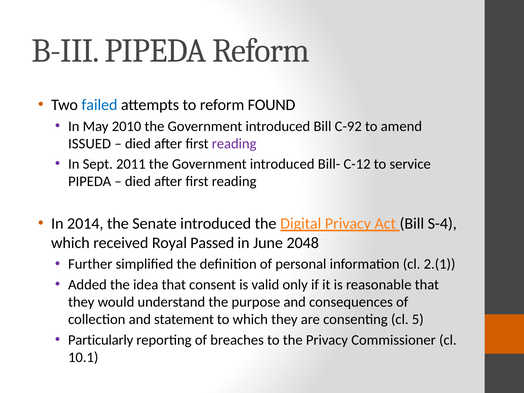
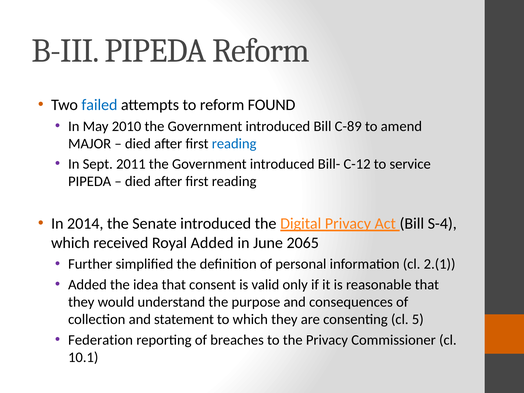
C-92: C-92 -> C-89 (348, 126)
ISSUED: ISSUED -> MAJOR (90, 144)
reading colour: purple -> blue (234, 144)
Royal Passed: Passed -> Added (212, 243)
2048: 2048 -> 2065 (303, 243)
Particularly: Particularly -> Federation (101, 340)
